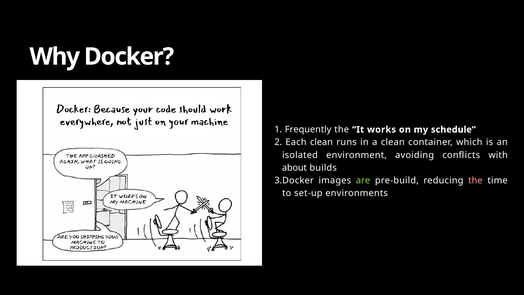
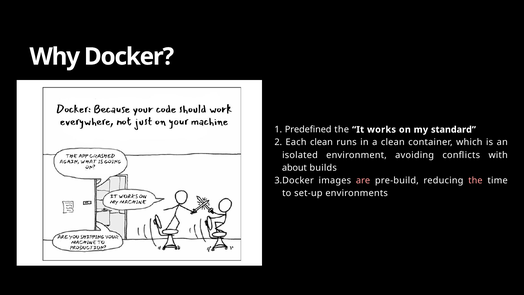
Frequently: Frequently -> Predefined (308, 129)
schedule: schedule -> standard (453, 129)
are colour: light green -> pink (363, 180)
